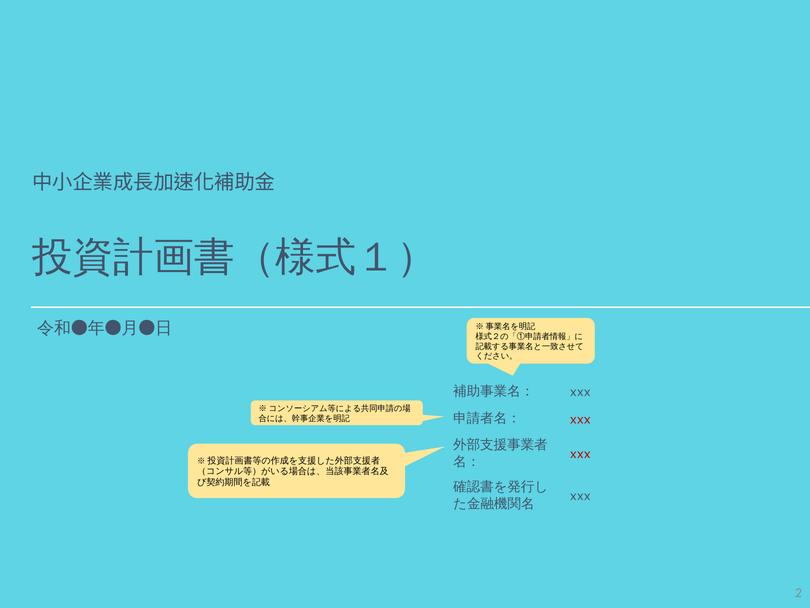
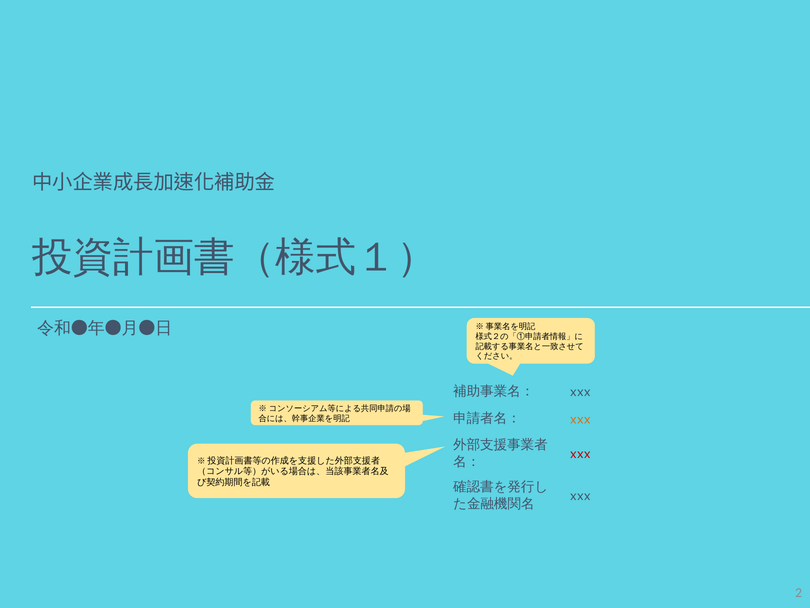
xxx colour: red -> orange (580, 419)
